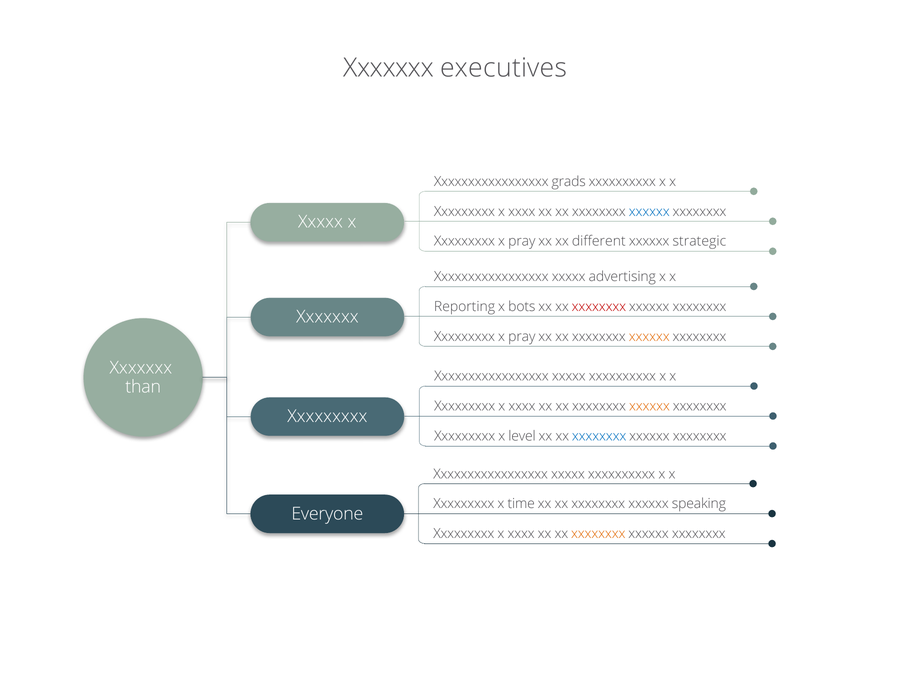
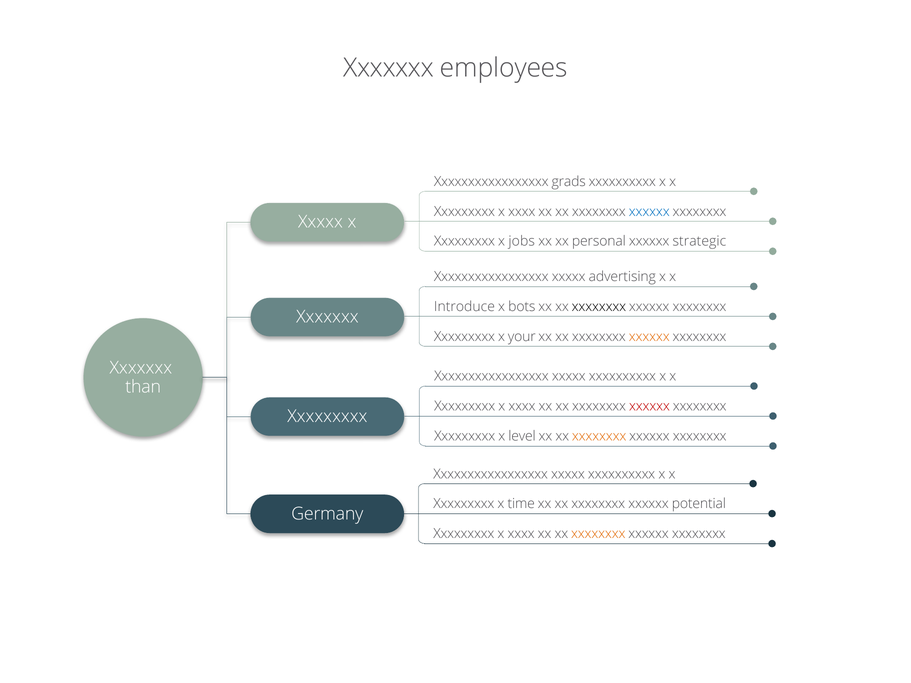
executives: executives -> employees (504, 68)
pray: pray -> jobs (522, 241)
different: different -> personal (599, 241)
Reporting: Reporting -> Introduce (464, 307)
xxxxxxxx colour: red -> black (599, 307)
pray: pray -> your (522, 337)
xxxxxx colour: orange -> red (649, 406)
xxxxxxxx colour: blue -> orange (599, 436)
speaking: speaking -> potential (699, 504)
Everyone: Everyone -> Germany (327, 514)
